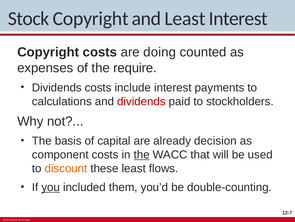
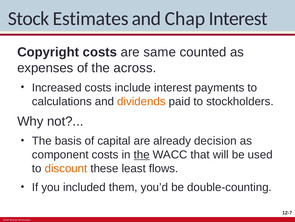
Stock Copyright: Copyright -> Estimates (91, 18)
and Least: Least -> Chap (185, 18)
doing: doing -> same (160, 52)
require: require -> across (135, 68)
Dividends: Dividends -> Increased (57, 87)
dividends colour: red -> orange (141, 101)
you underline: present -> none (51, 187)
